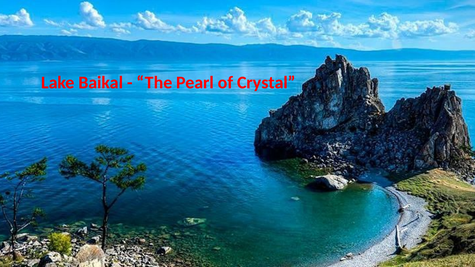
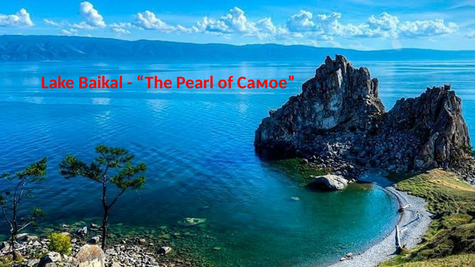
Crystal: Crystal -> Самое (266, 83)
